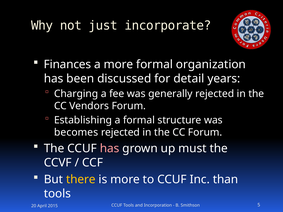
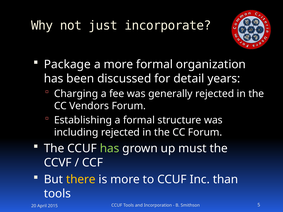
Finances: Finances -> Package (67, 64)
becomes: becomes -> including (76, 133)
has colour: pink -> light green (110, 149)
